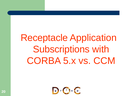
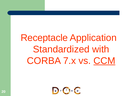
Subscriptions: Subscriptions -> Standardized (61, 49)
5.x: 5.x -> 7.x (70, 61)
CCM underline: none -> present (104, 61)
